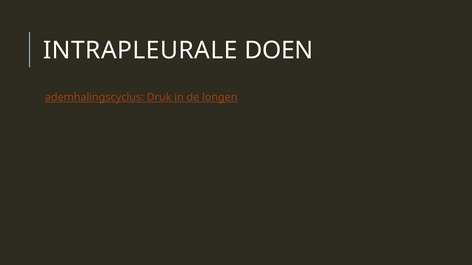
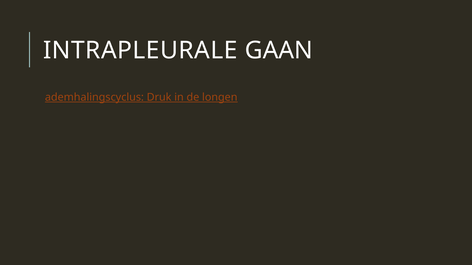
DOEN: DOEN -> GAAN (279, 51)
